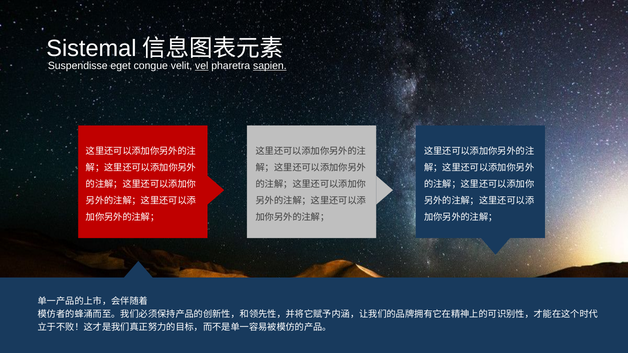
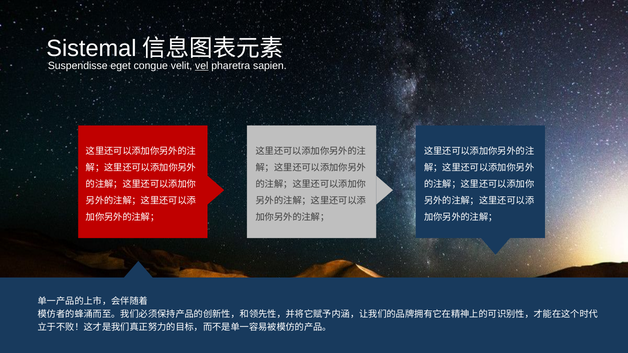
sapien underline: present -> none (270, 66)
